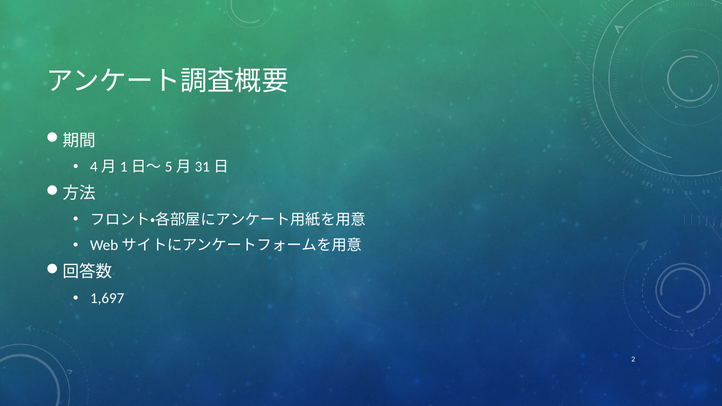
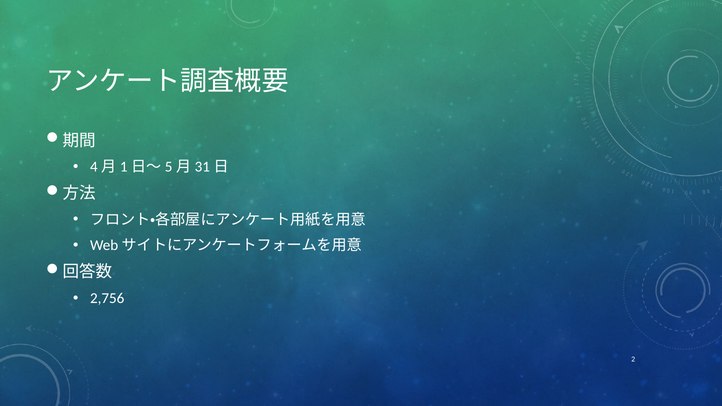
1,697: 1,697 -> 2,756 (107, 299)
